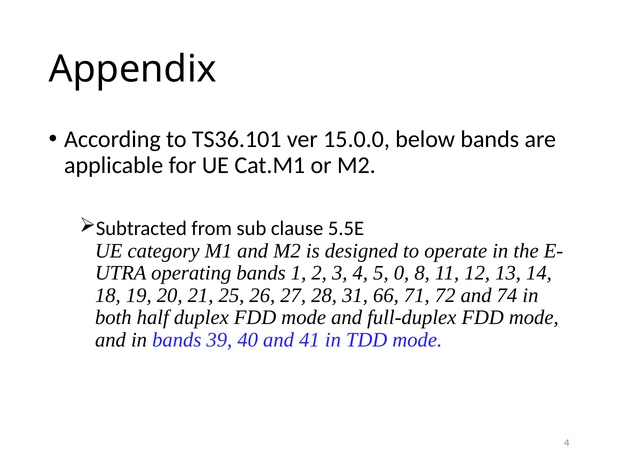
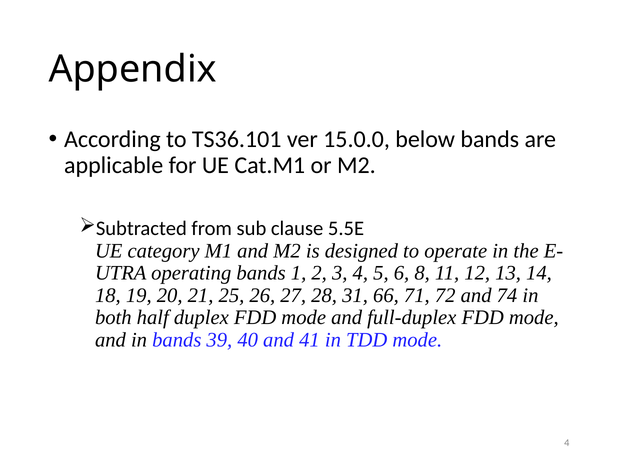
0: 0 -> 6 (402, 273)
